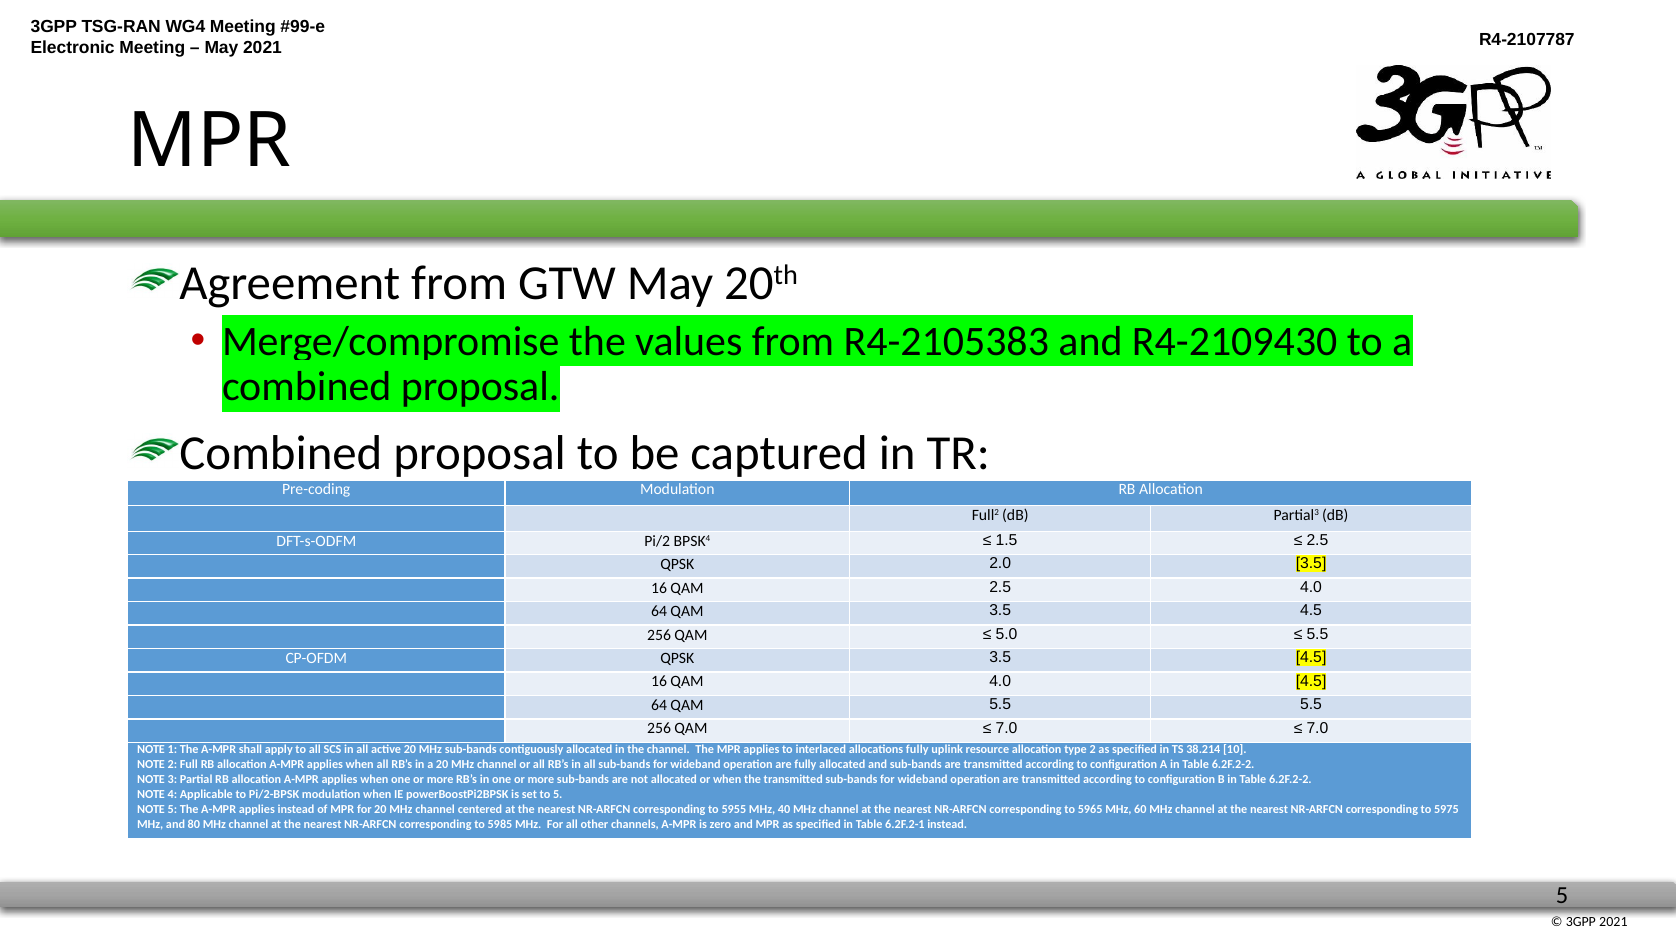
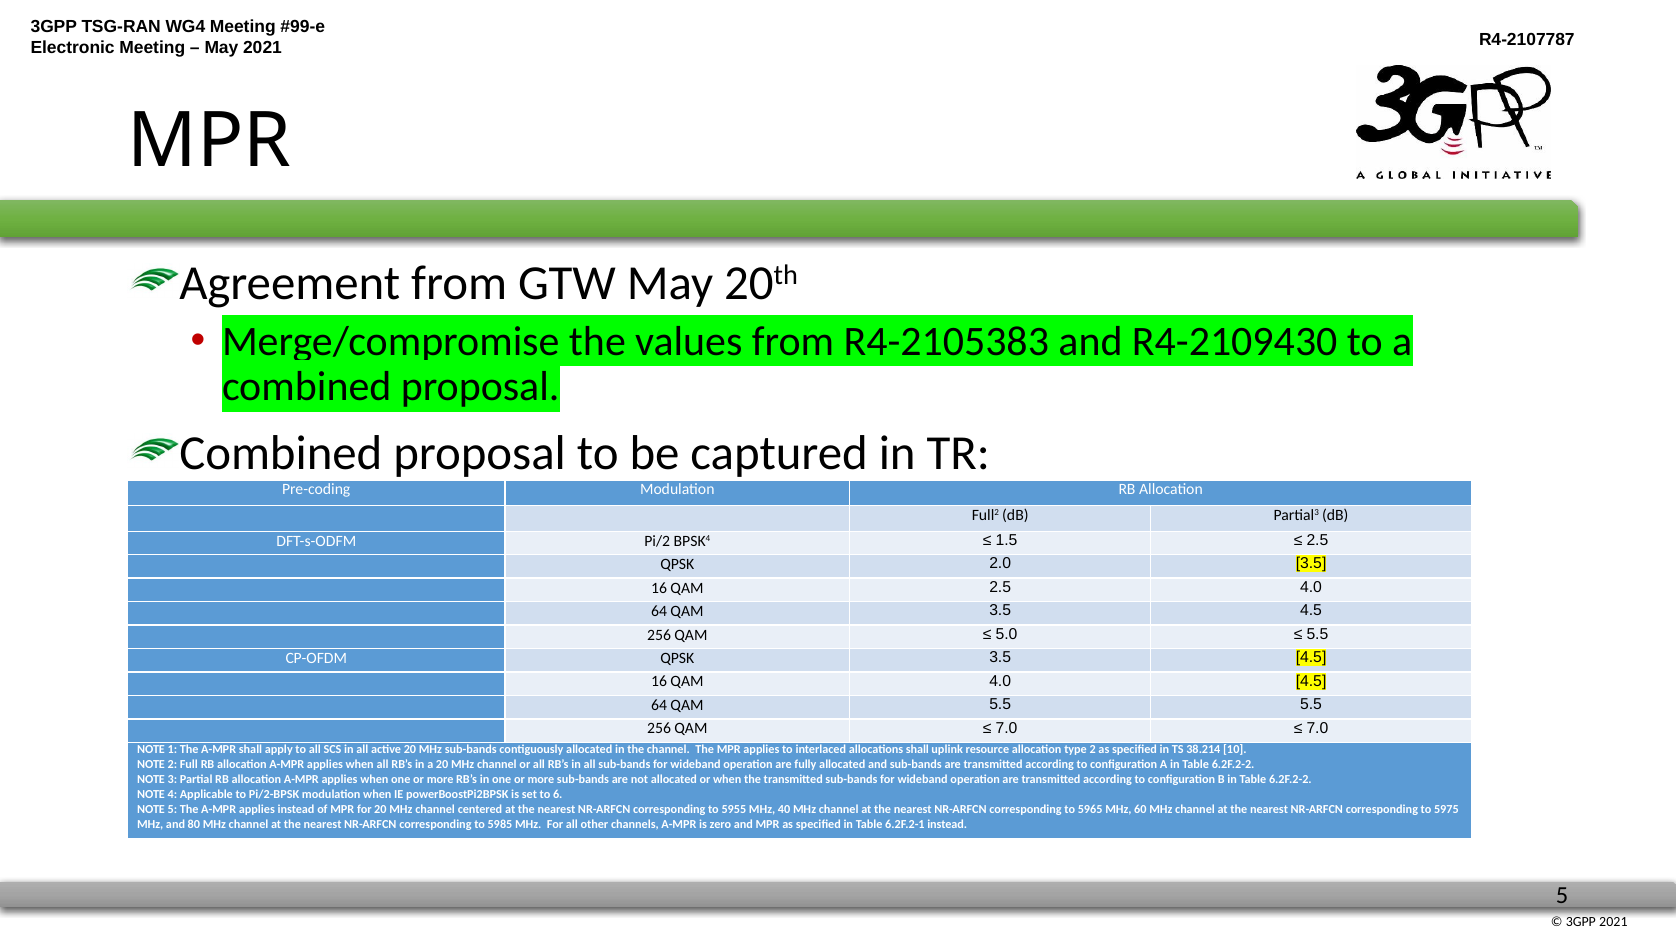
allocations fully: fully -> shall (917, 750)
to 5: 5 -> 6 (558, 794)
